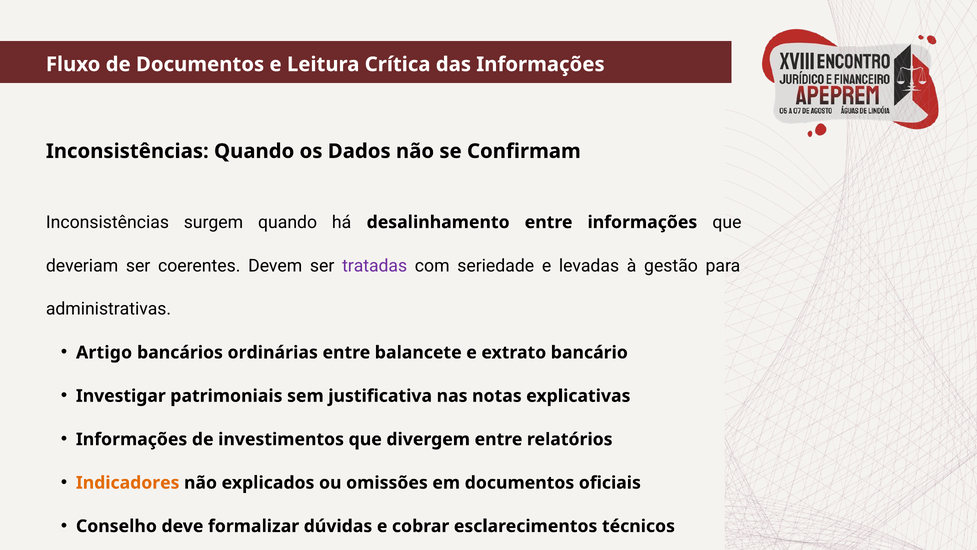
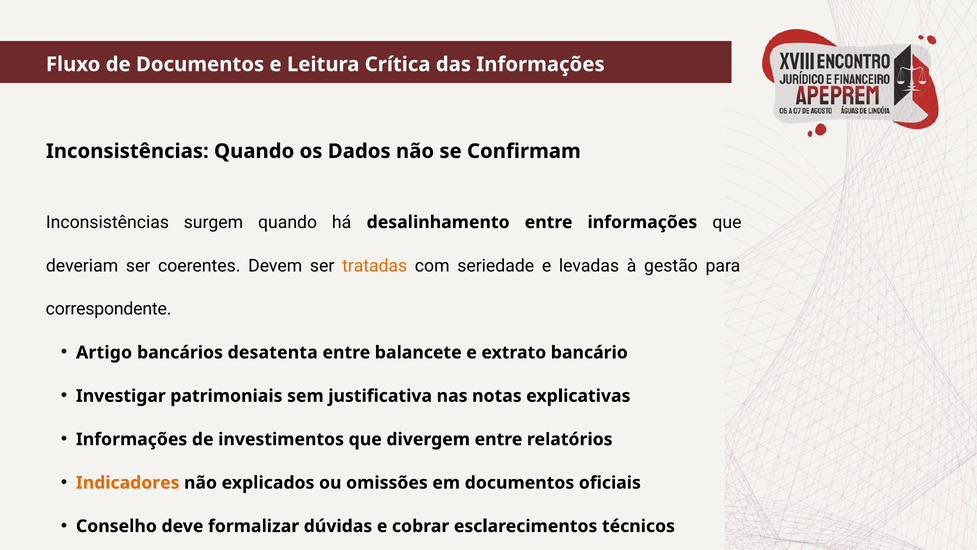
tratadas colour: purple -> orange (375, 266)
administrativas: administrativas -> correspondente (109, 309)
ordinárias: ordinárias -> desatenta (273, 352)
